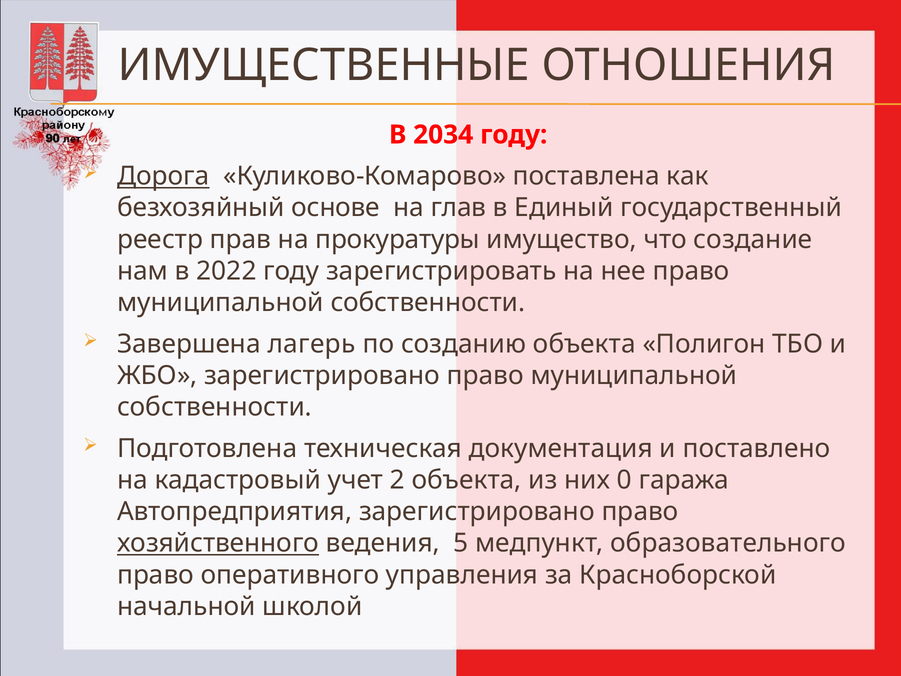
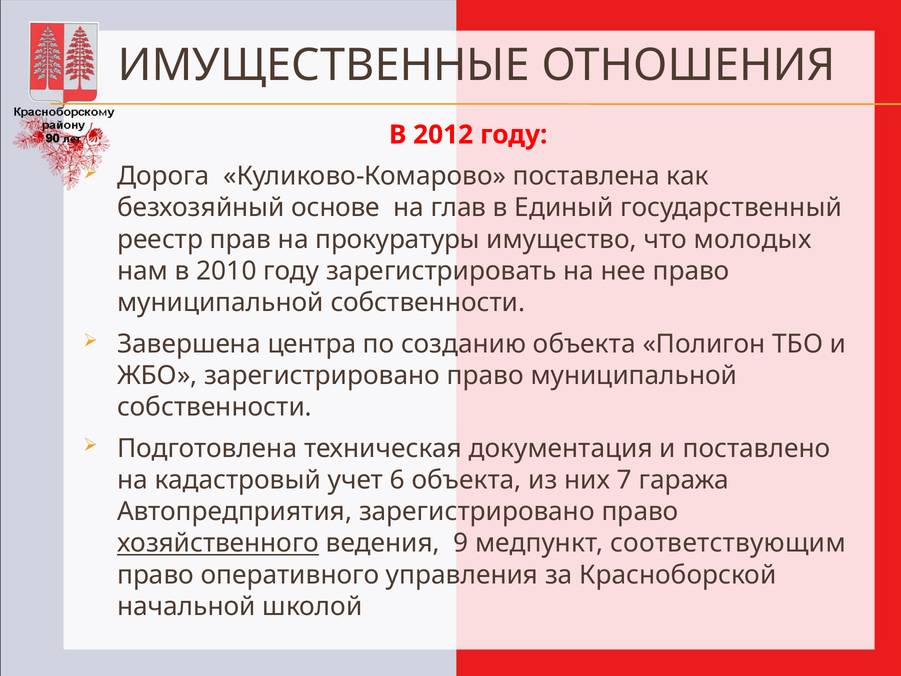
2034: 2034 -> 2012 (443, 135)
Дорога underline: present -> none (163, 176)
создание: создание -> молодых (753, 239)
2022: 2022 -> 2010 (226, 271)
лагерь: лагерь -> центра (312, 344)
2: 2 -> 6 (397, 480)
0: 0 -> 7 (624, 480)
5: 5 -> 9 (461, 543)
образовательного: образовательного -> соответствующим (728, 543)
